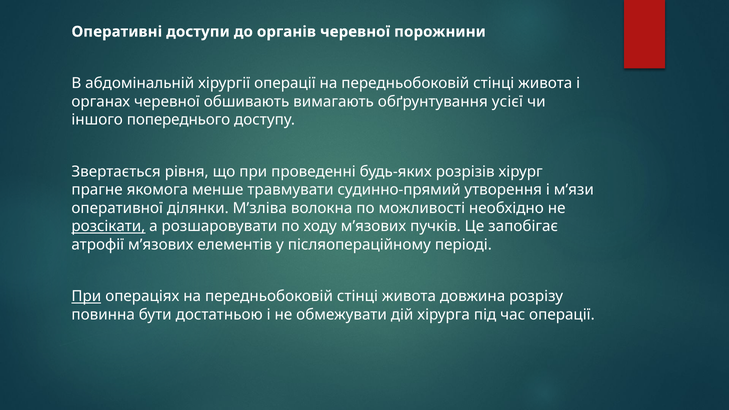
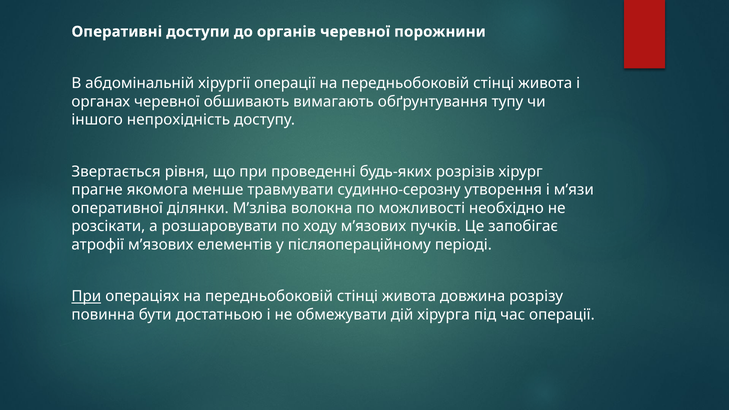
усієї: усієї -> тупу (508, 102)
попереднього: попереднього -> непрохідність (178, 120)
судинно-прямий: судинно-прямий -> судинно-серозну (399, 190)
розсікати underline: present -> none (108, 226)
